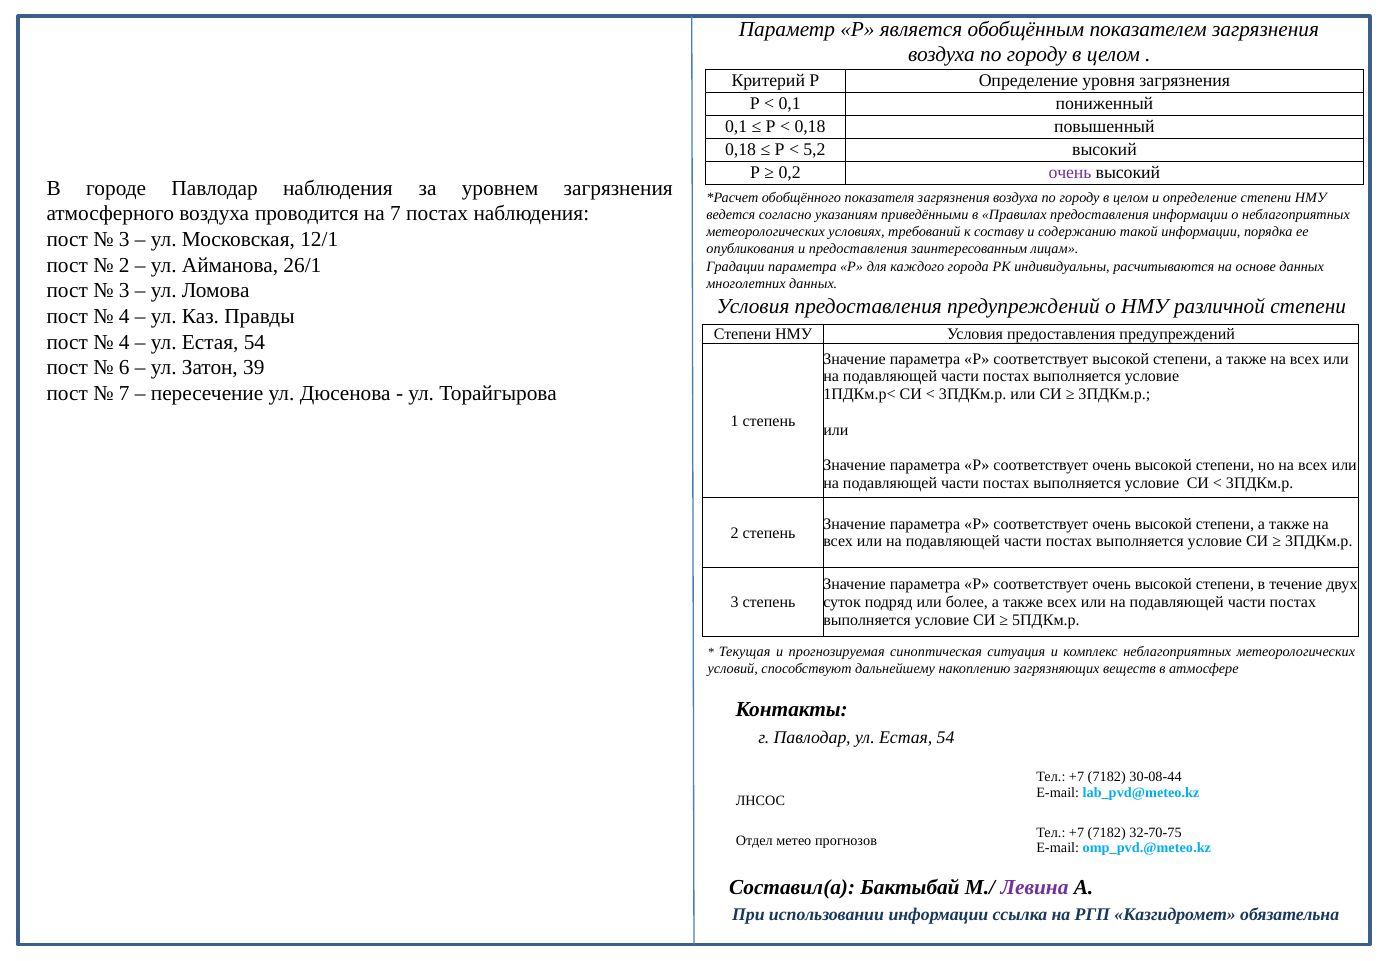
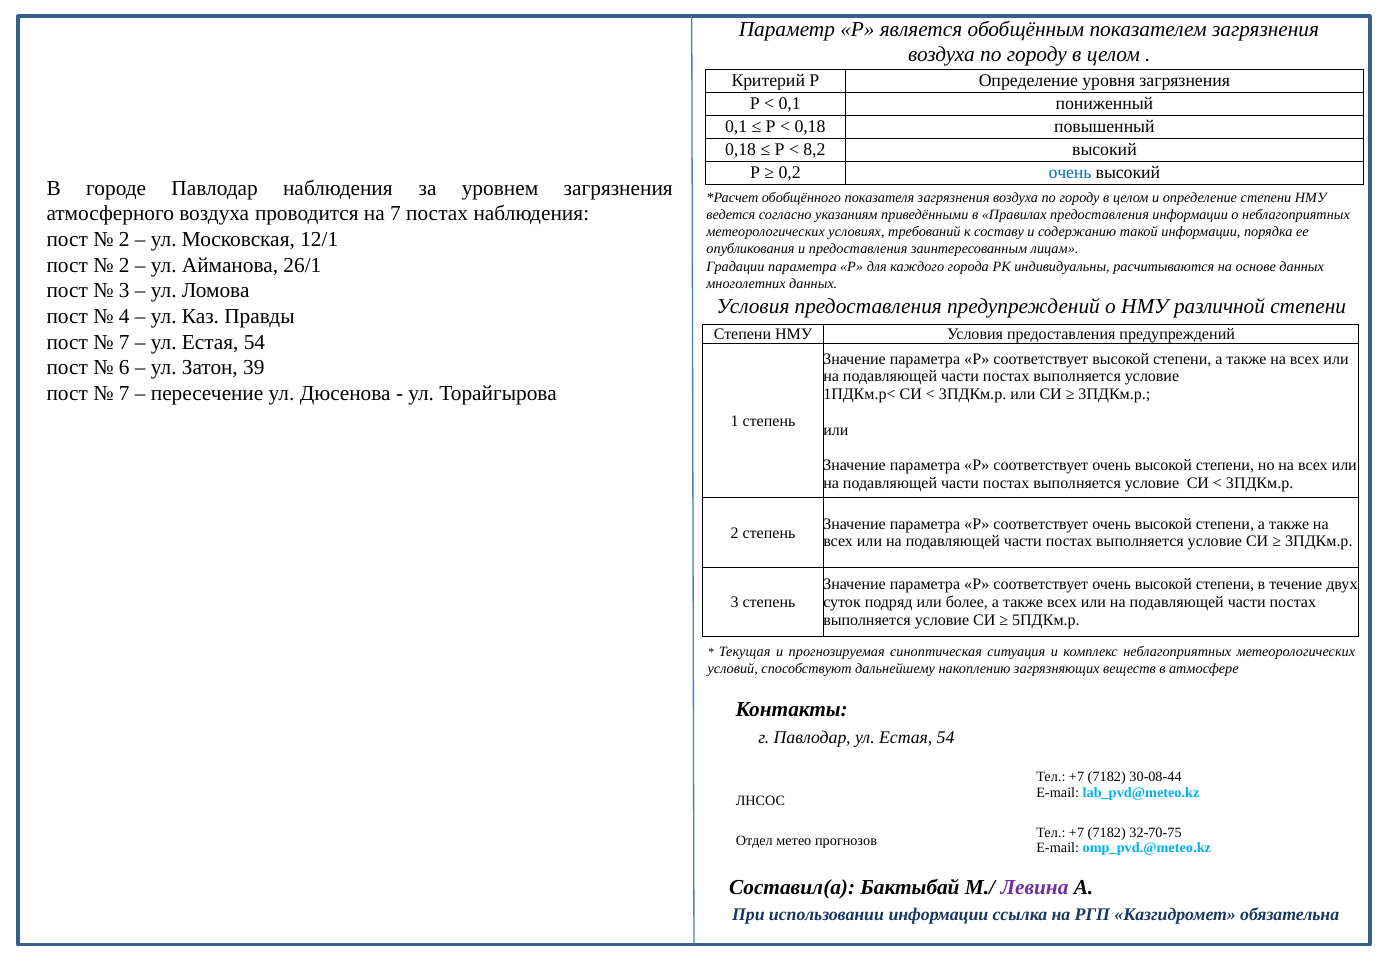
5,2: 5,2 -> 8,2 (814, 150)
очень colour: purple -> blue (1070, 173)
3: 3 -> 2 (124, 239)
4: 4 -> 7 (124, 342)
